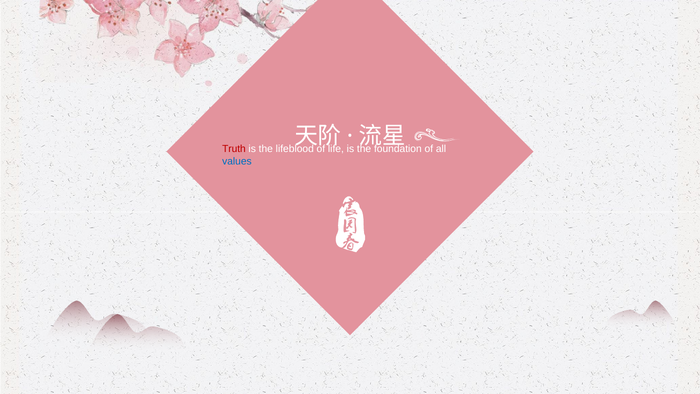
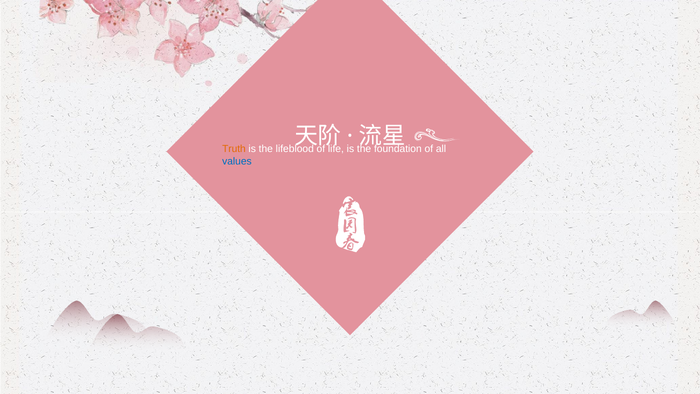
Truth colour: red -> orange (234, 149)
